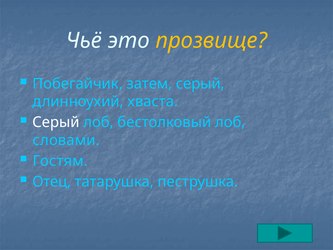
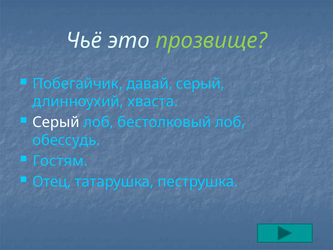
прозвище colour: yellow -> light green (211, 40)
затем: затем -> давай (149, 84)
словами: словами -> обессудь (66, 140)
